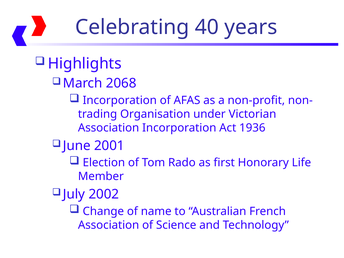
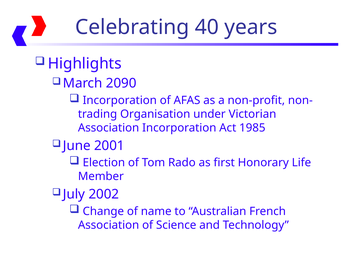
2068: 2068 -> 2090 (121, 83)
1936: 1936 -> 1985 (252, 128)
